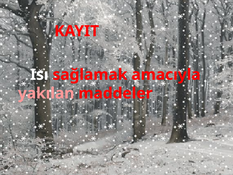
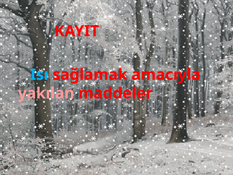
Isı colour: white -> light blue (39, 75)
